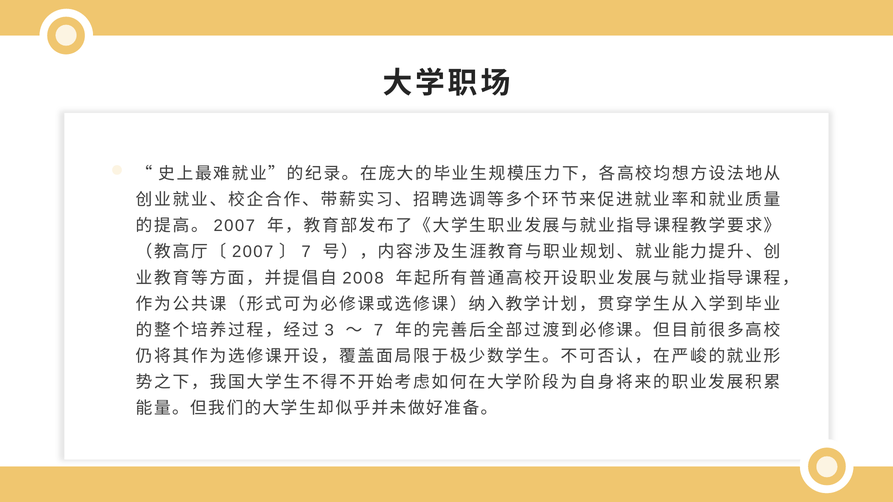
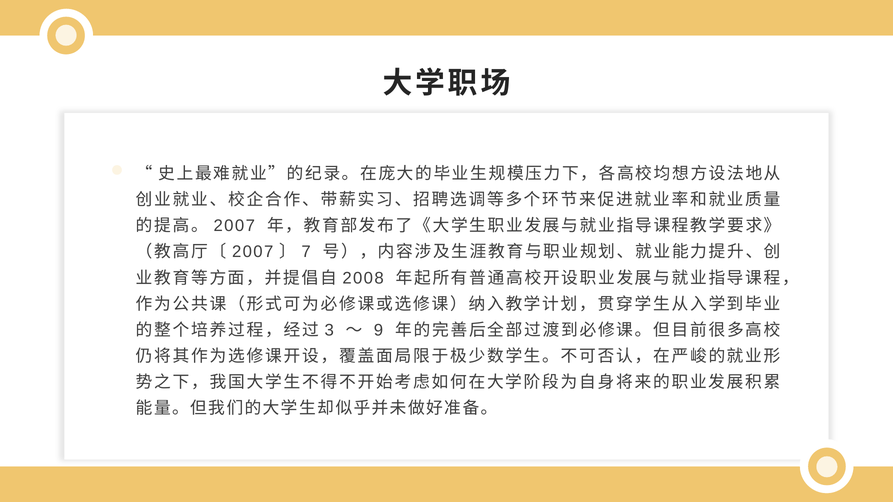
7: 7 -> 9 (378, 330)
